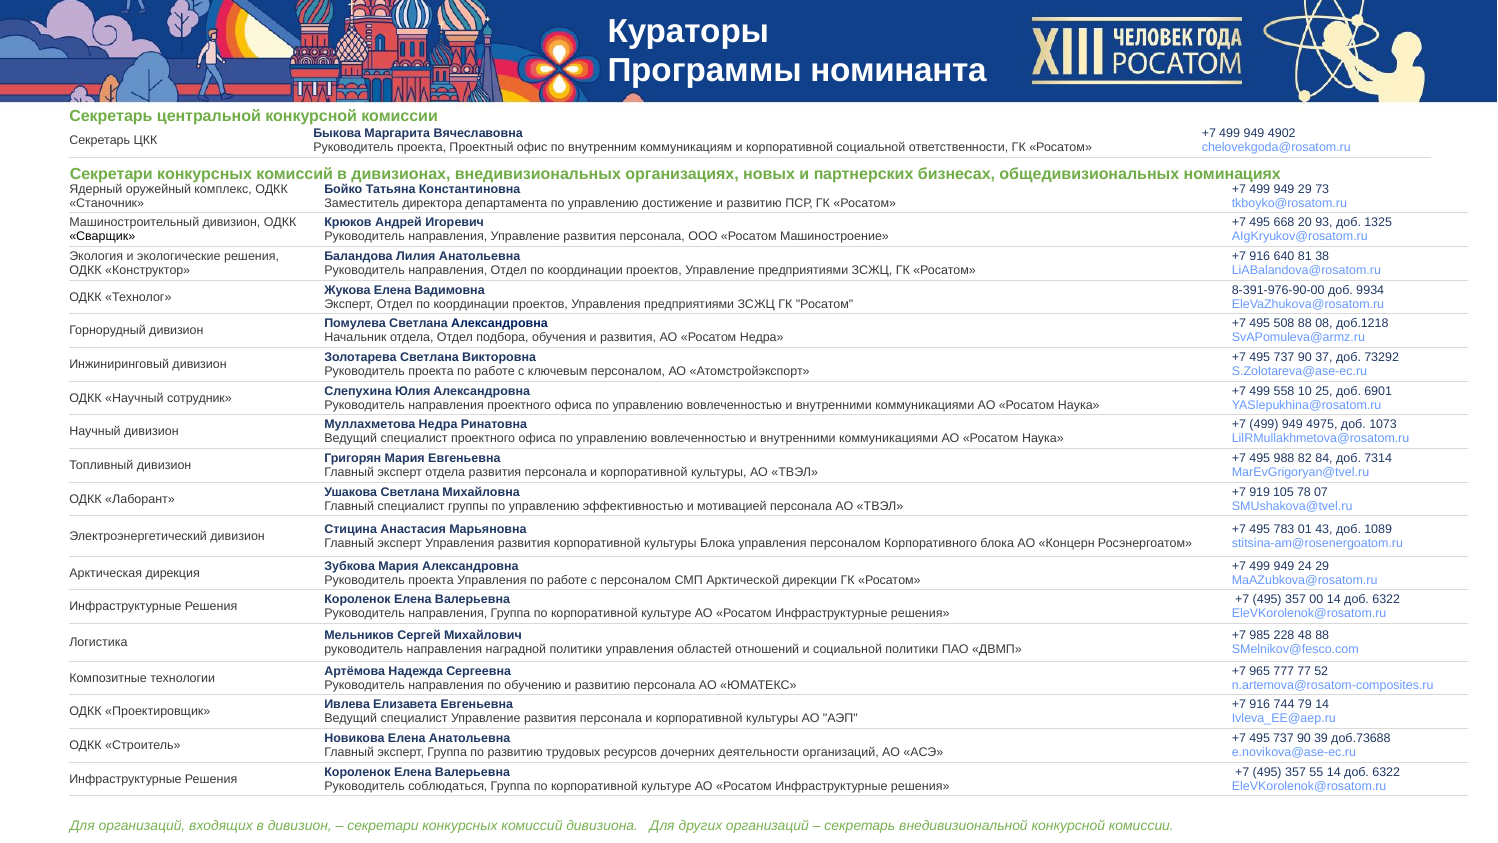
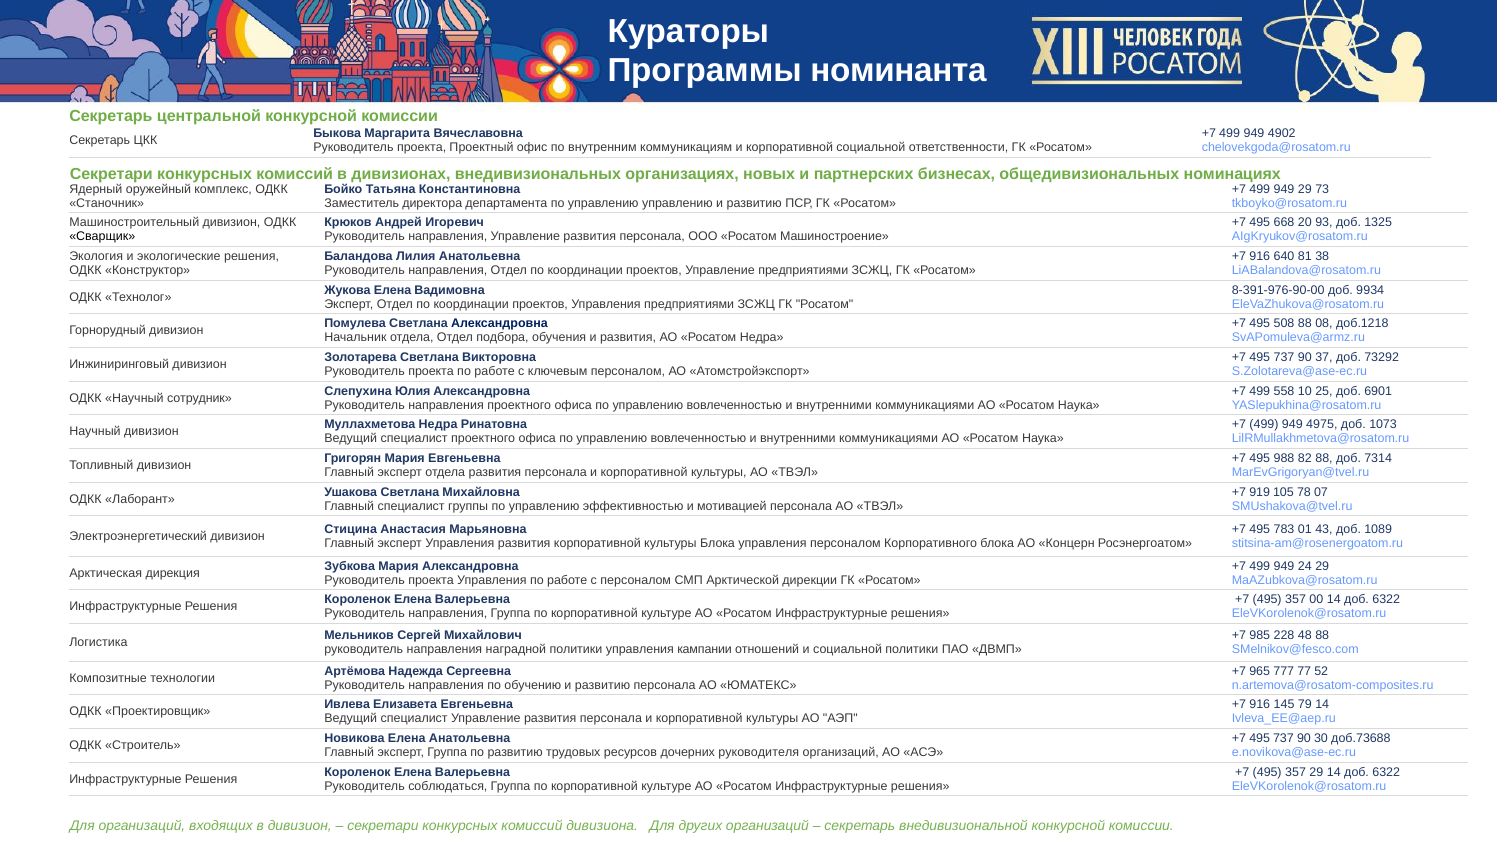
управлению достижение: достижение -> управлению (677, 203)
82 84: 84 -> 88 (1324, 458)
областей: областей -> кампании (705, 649)
744: 744 -> 145 (1284, 705)
39: 39 -> 30 (1321, 738)
деятельности: деятельности -> руководителя (759, 752)
357 55: 55 -> 29 (1316, 772)
